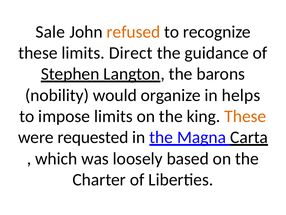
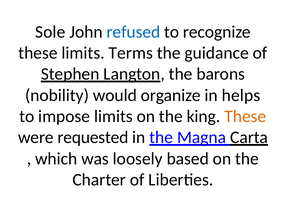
Sale: Sale -> Sole (50, 32)
refused colour: orange -> blue (133, 32)
Direct: Direct -> Terms (131, 53)
